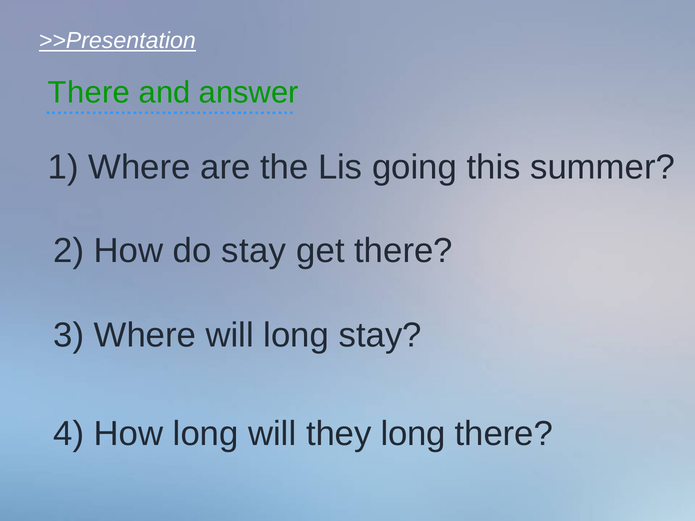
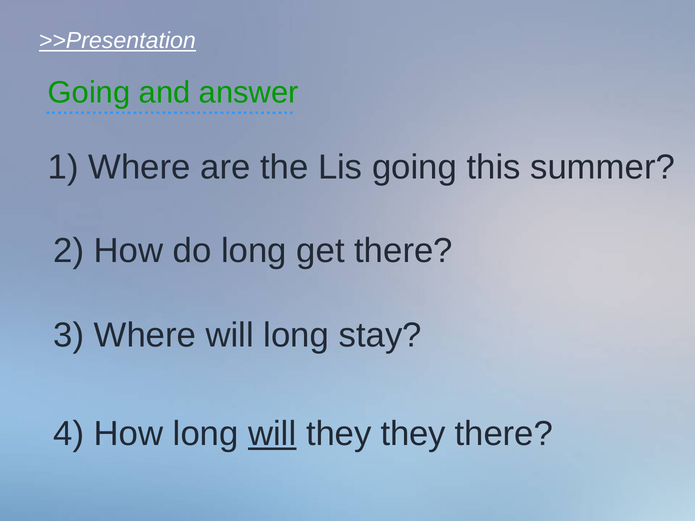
There: There -> Going (89, 93)
do stay: stay -> long (254, 251)
will underline: none -> present (272, 434)
they long: long -> they (413, 434)
